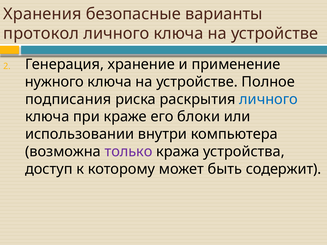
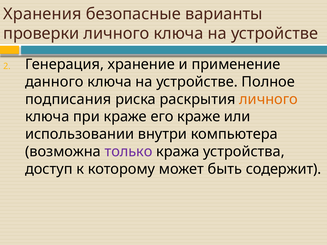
протокол: протокол -> проверки (41, 34)
нужного: нужного -> данного (54, 82)
личного colour: blue -> orange (269, 99)
его блоки: блоки -> краже (199, 117)
